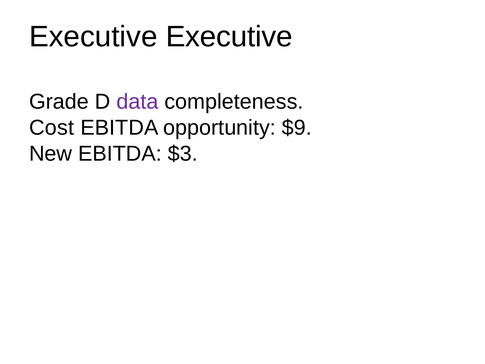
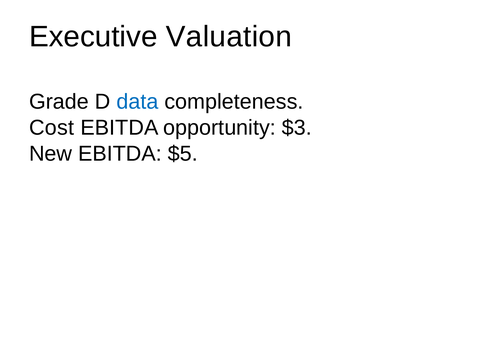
Executive Executive: Executive -> Valuation (229, 37)
data colour: purple -> blue (137, 102)
$9: $9 -> $3 (297, 128)
$3: $3 -> $5 (183, 153)
